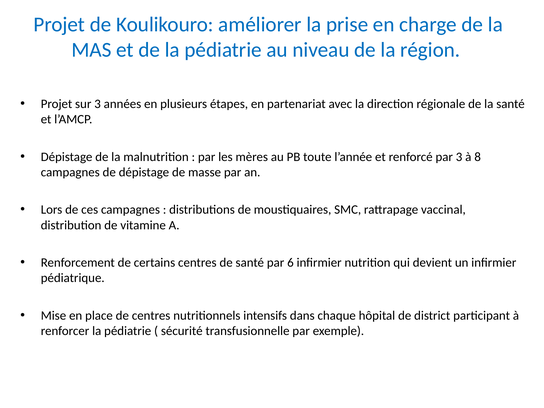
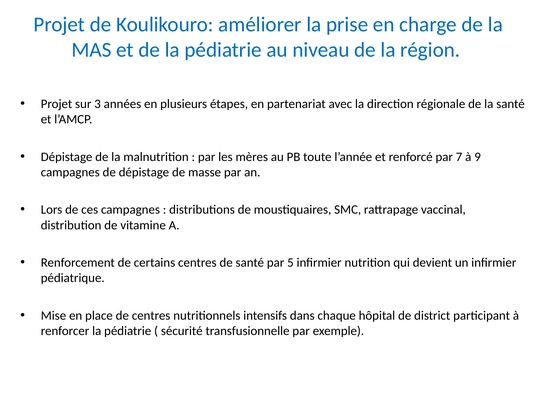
par 3: 3 -> 7 (459, 157)
8: 8 -> 9 (478, 157)
6: 6 -> 5 (290, 263)
